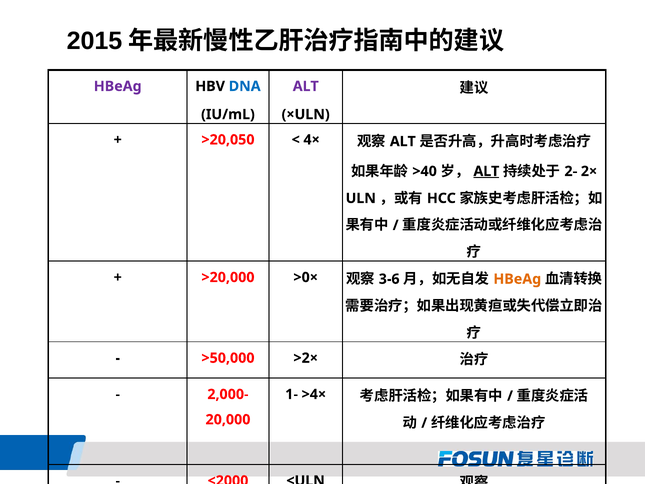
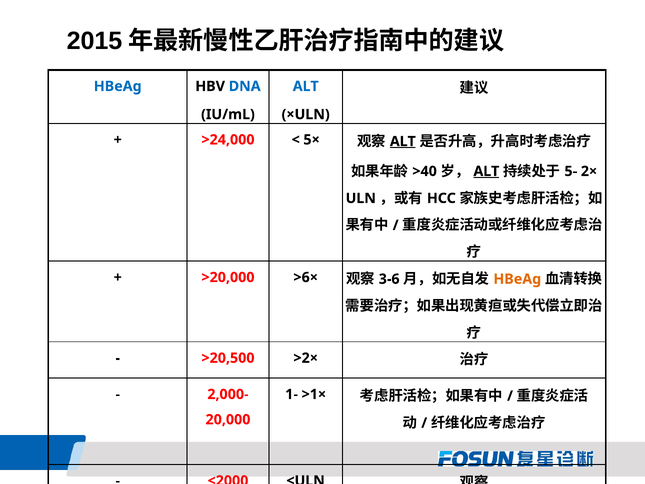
HBeAg colour: purple -> blue (118, 86)
ALT colour: purple -> blue (306, 86)
>20,050: >20,050 -> >24,000 (228, 140)
4×: 4× -> 5× (312, 140)
ALT underline: none -> present (403, 141)
2-: 2- -> 5- (571, 171)
>0×: >0× -> >6× (306, 277)
>50,000: >50,000 -> >20,500 (228, 358)
>4×: >4× -> >1× (314, 394)
